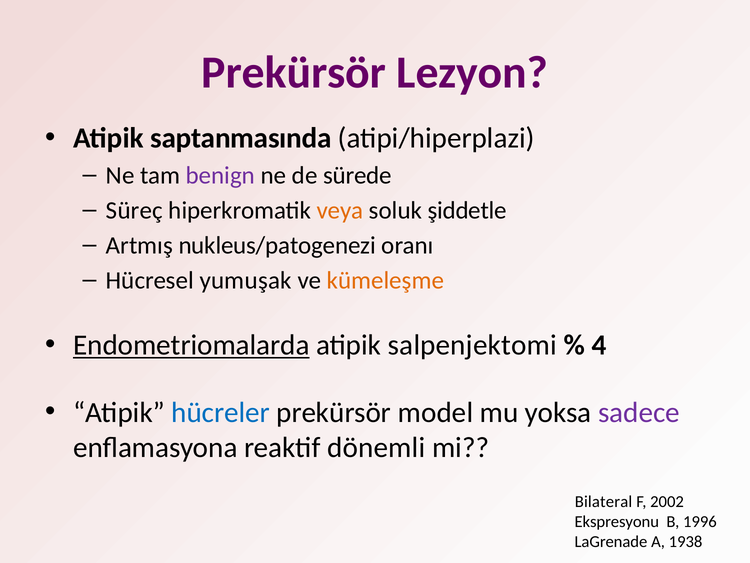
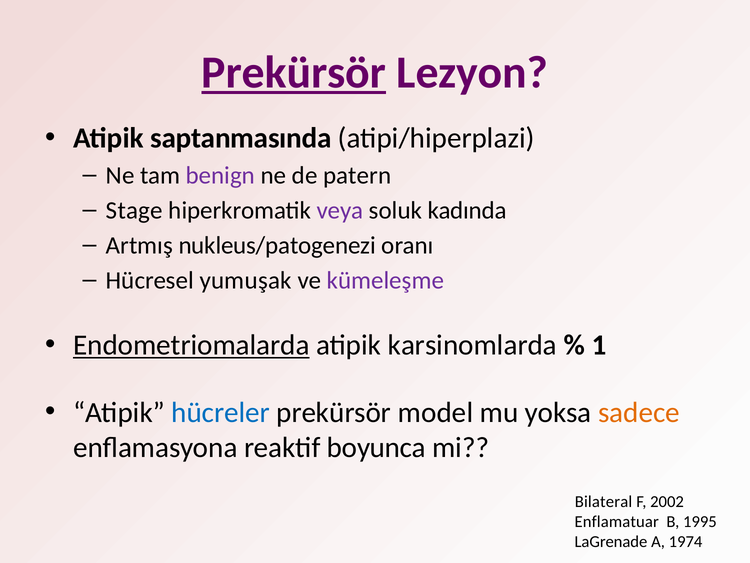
Prekürsör underline: none -> present (294, 73)
sürede: sürede -> patern (357, 175)
Süreç: Süreç -> Stage (134, 210)
veya colour: orange -> purple (340, 210)
şiddetle: şiddetle -> kadında (467, 210)
kümeleşme colour: orange -> purple (385, 280)
salpenjektomi: salpenjektomi -> karsinomlarda (472, 345)
4: 4 -> 1 (599, 345)
sadece colour: purple -> orange (639, 412)
dönemli: dönemli -> boyunca (376, 447)
Ekspresyonu: Ekspresyonu -> Enflamatuar (617, 521)
1996: 1996 -> 1995 (700, 521)
1938: 1938 -> 1974 (686, 541)
